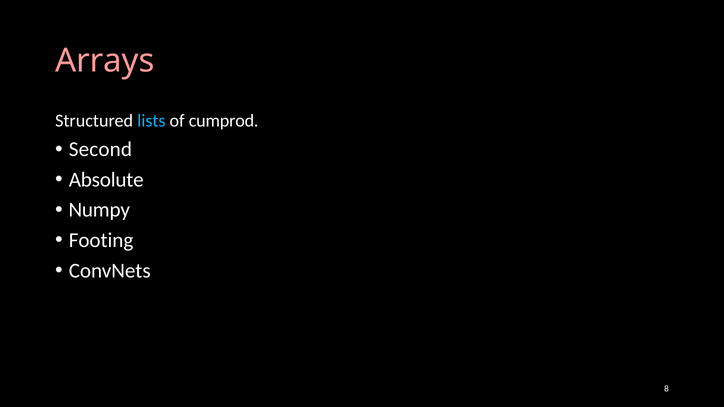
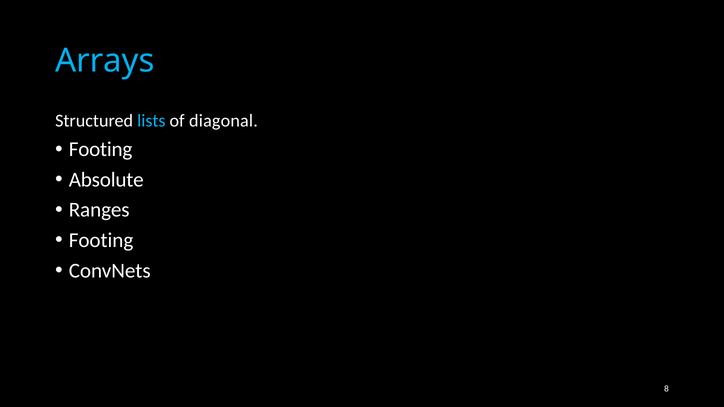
Arrays colour: pink -> light blue (105, 61)
cumprod: cumprod -> diagonal (223, 121)
Second: Second -> Footing (101, 149)
Numpy: Numpy -> Ranges (99, 210)
